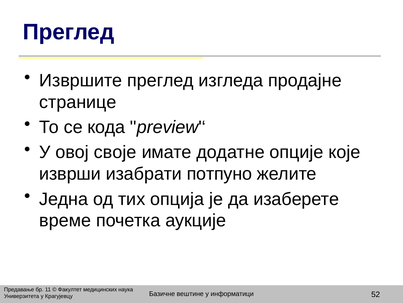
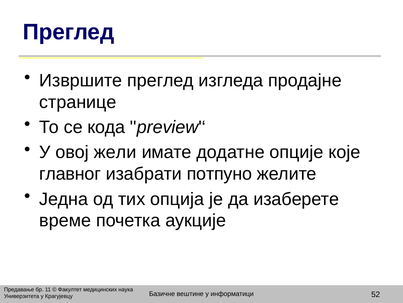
своје: своје -> жели (115, 152)
изврши: изврши -> главног (70, 174)
